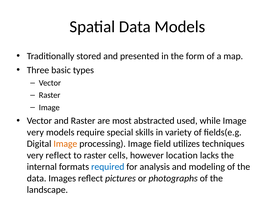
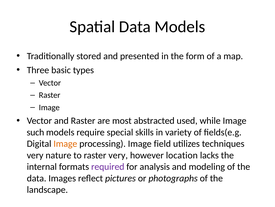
very: very -> such (35, 132)
very reflect: reflect -> nature (58, 155)
raster cells: cells -> very (118, 155)
required colour: blue -> purple (108, 166)
